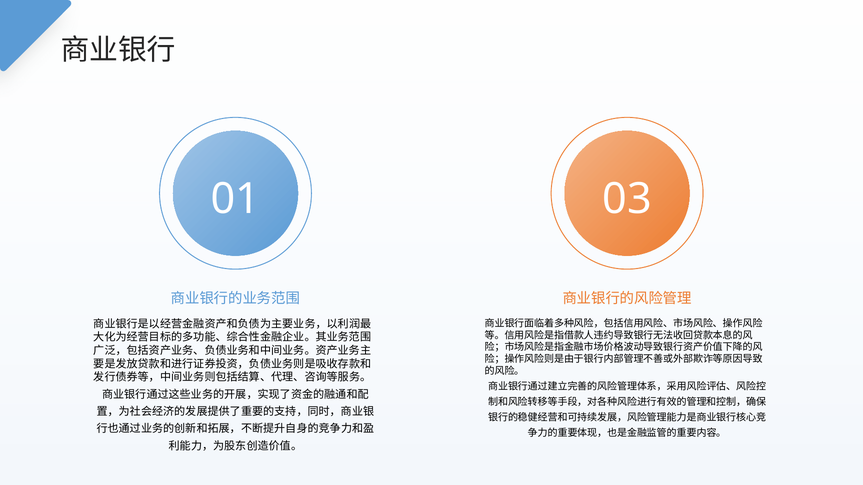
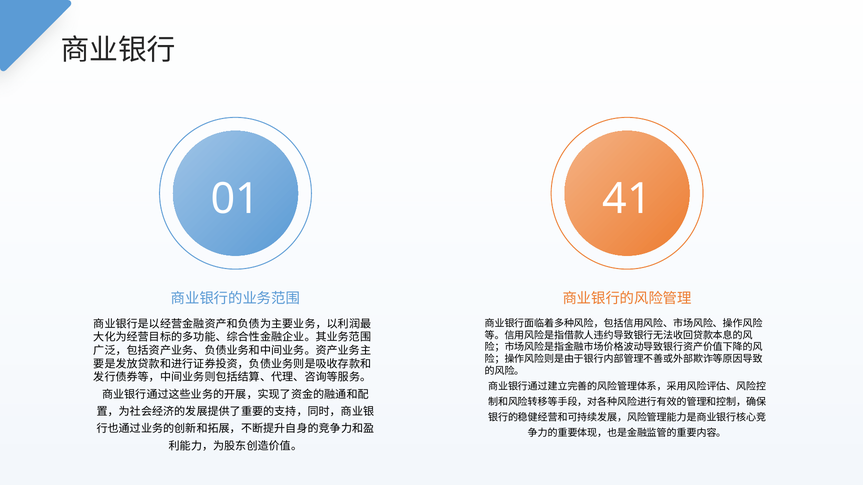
03: 03 -> 41 (627, 199)
